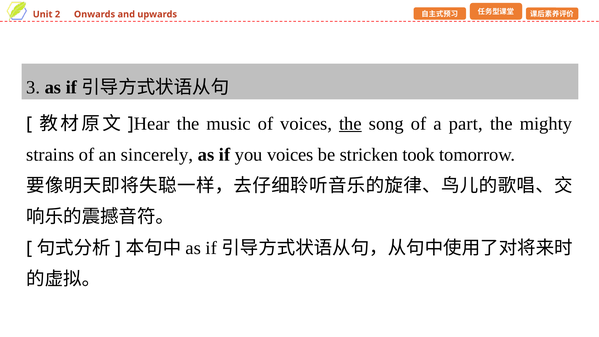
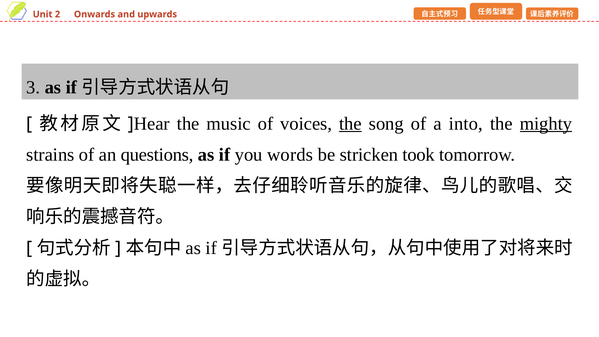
part: part -> into (466, 124)
mighty underline: none -> present (546, 124)
sincerely: sincerely -> questions (157, 155)
you voices: voices -> words (290, 155)
